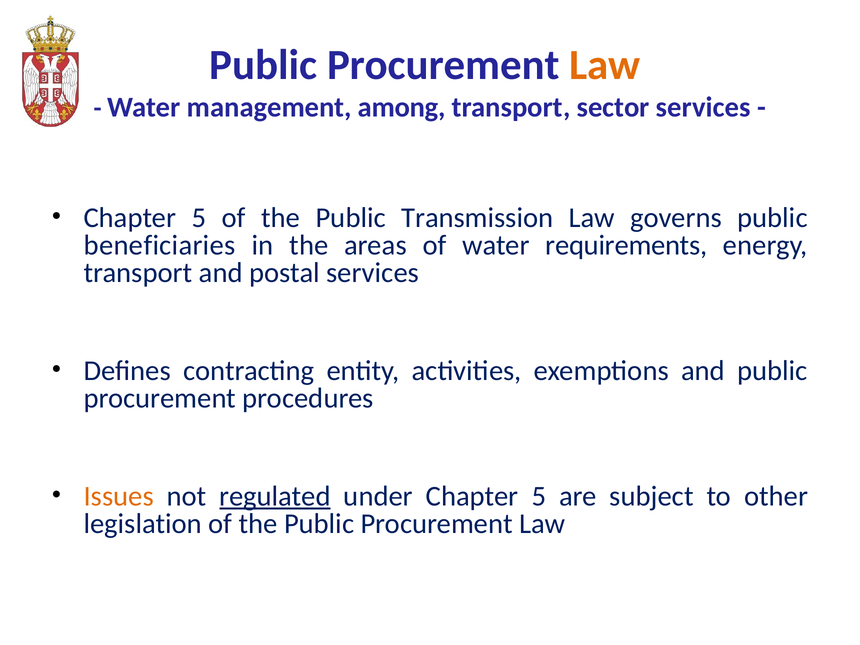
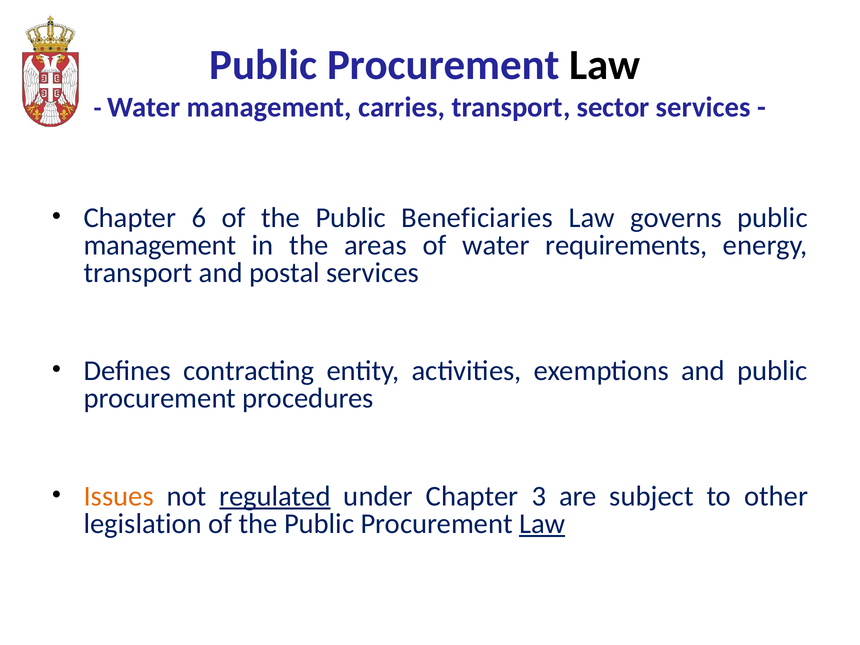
Law colour: orange -> black (605, 65)
among: among -> carries (402, 107)
5: 5 -> 6 (199, 218)
Transmission: Transmission -> Beneficiaries (477, 218)
beneficiaries: beneficiaries -> management (160, 245)
under Chapter 5: 5 -> 3 (539, 496)
Law underline: none -> present (542, 524)
